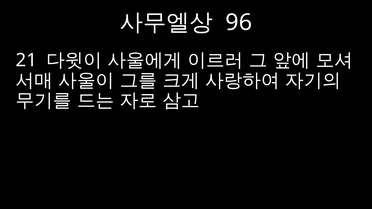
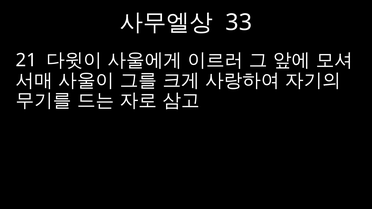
96: 96 -> 33 (239, 22)
